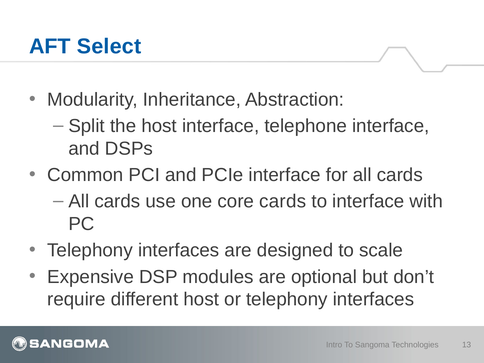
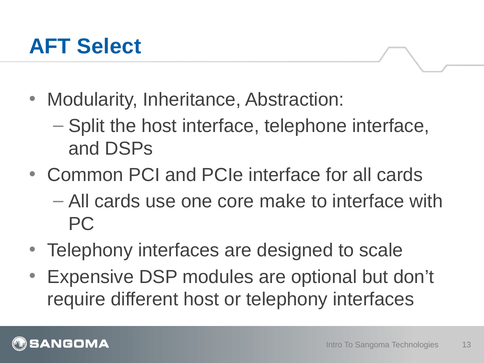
core cards: cards -> make (283, 201)
